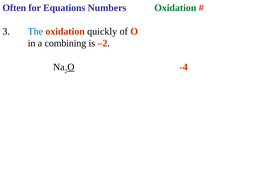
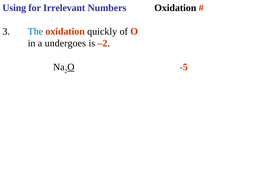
Often: Often -> Using (14, 8)
Equations: Equations -> Irrelevant (64, 8)
Oxidation colour: green -> black (175, 8)
combining: combining -> undergoes (65, 43)
-4: -4 -> -5 (184, 67)
